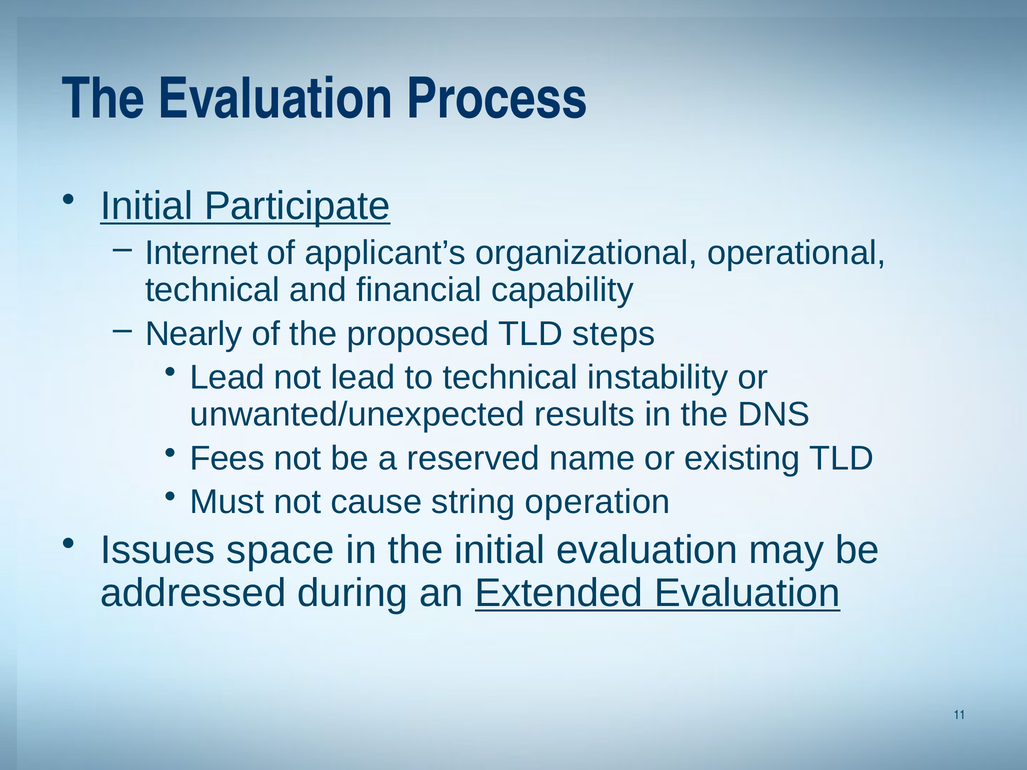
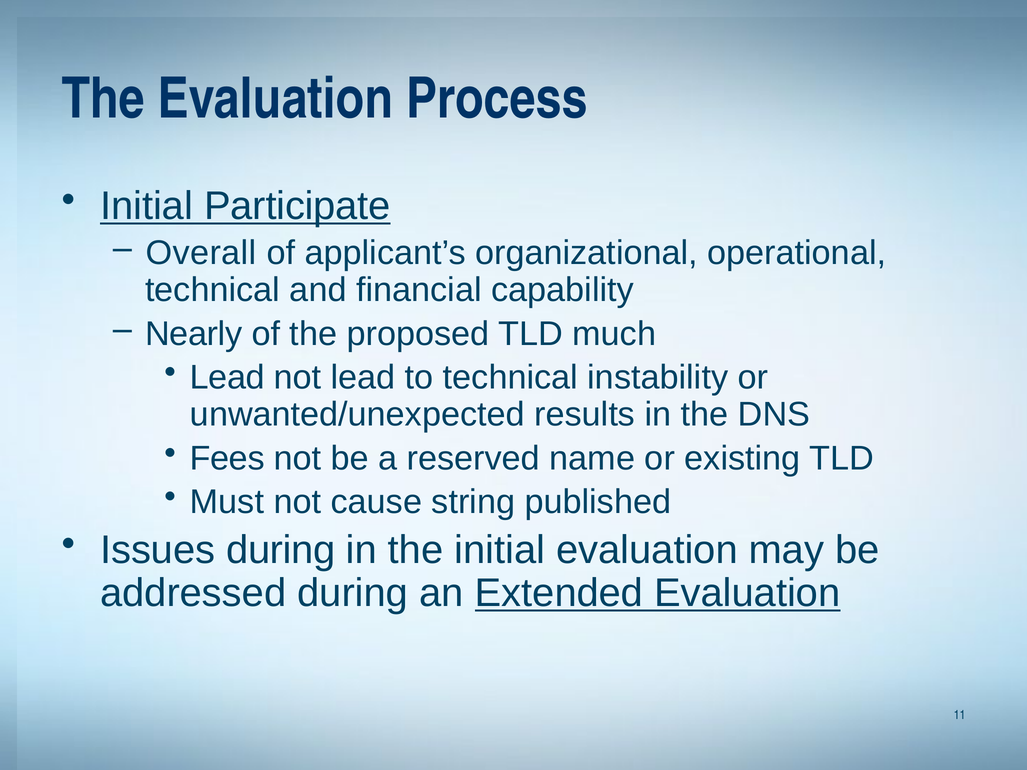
Internet: Internet -> Overall (201, 253)
steps: steps -> much (614, 334)
operation: operation -> published (598, 502)
Issues space: space -> during (281, 550)
